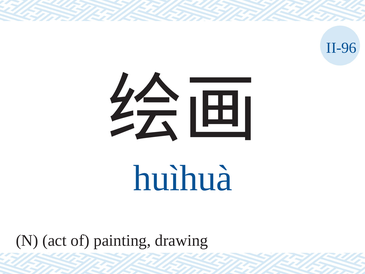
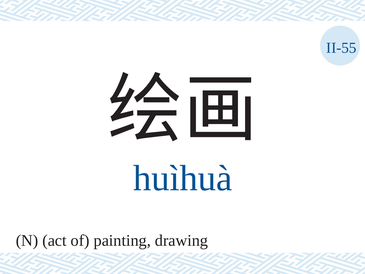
II-96: II-96 -> II-55 (341, 48)
